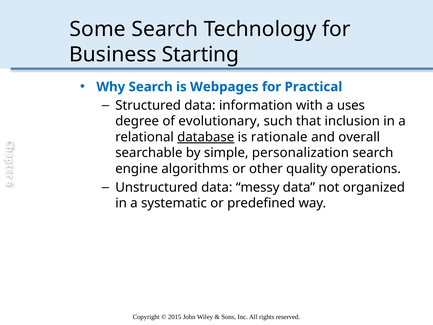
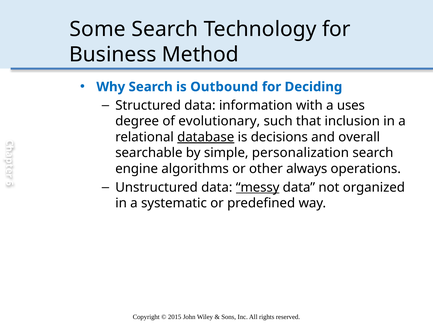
Starting: Starting -> Method (200, 55)
Webpages: Webpages -> Outbound (224, 87)
Practical: Practical -> Deciding (313, 87)
rationale: rationale -> decisions (279, 137)
quality: quality -> always (307, 169)
messy underline: none -> present (258, 187)
